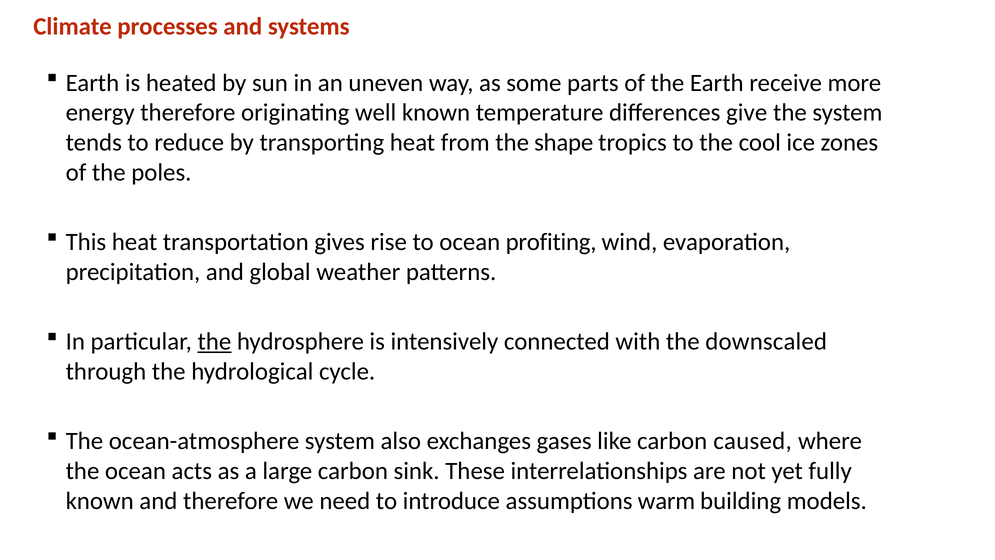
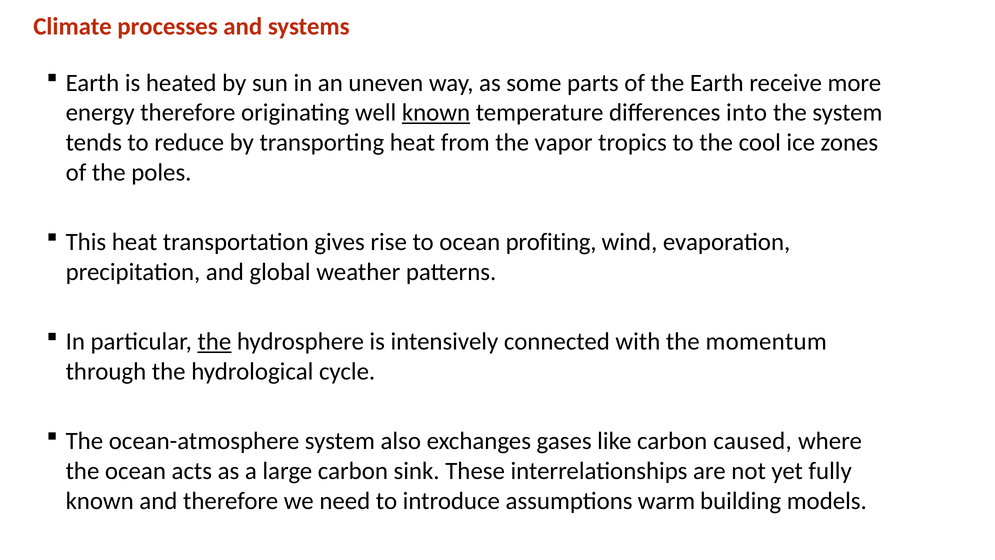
known underline: none -> present (436, 113)
give: give -> into (747, 113)
shape: shape -> vapor (564, 142)
downscaled: downscaled -> momentum (766, 341)
